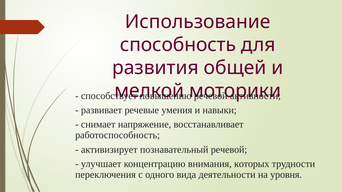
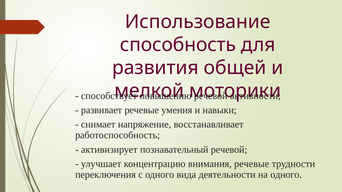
внимания которых: которых -> речевые (252, 164)
на уровня: уровня -> одного (286, 175)
